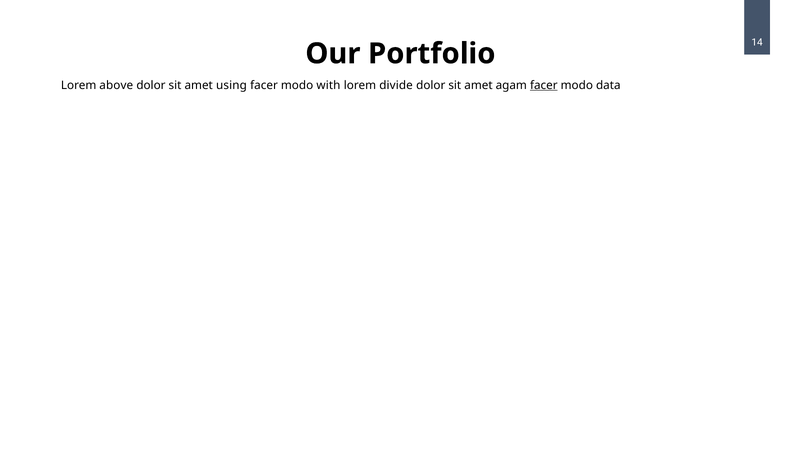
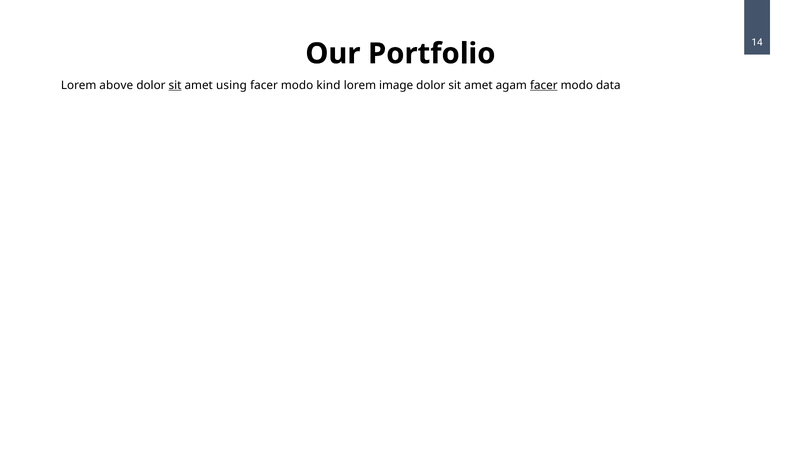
sit underline: none -> present (175, 85)
with: with -> kind (328, 85)
divide: divide -> image (396, 85)
